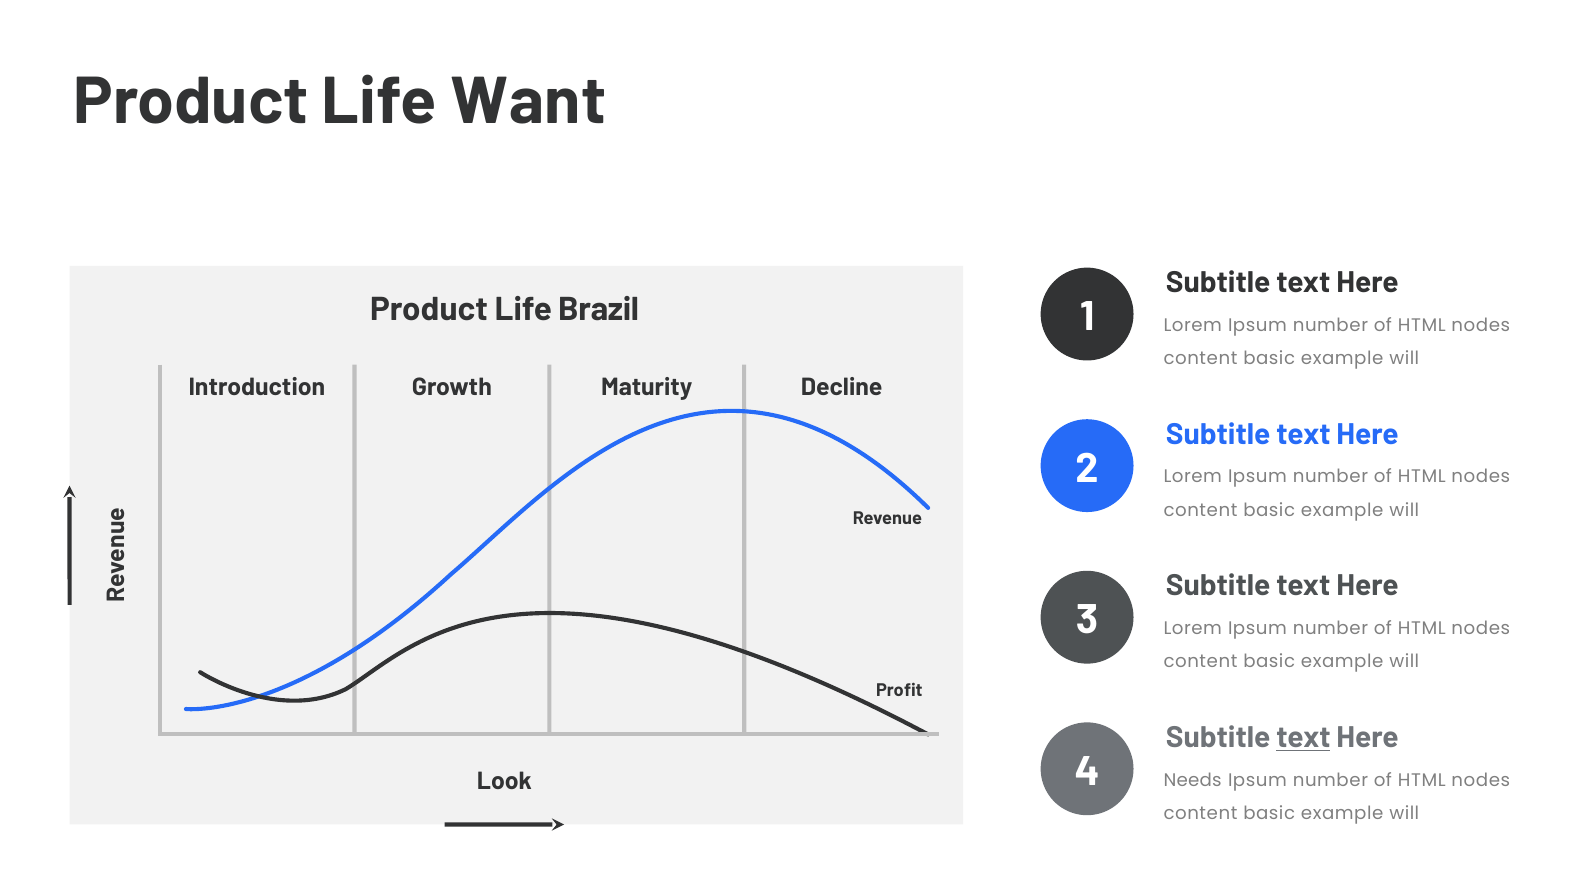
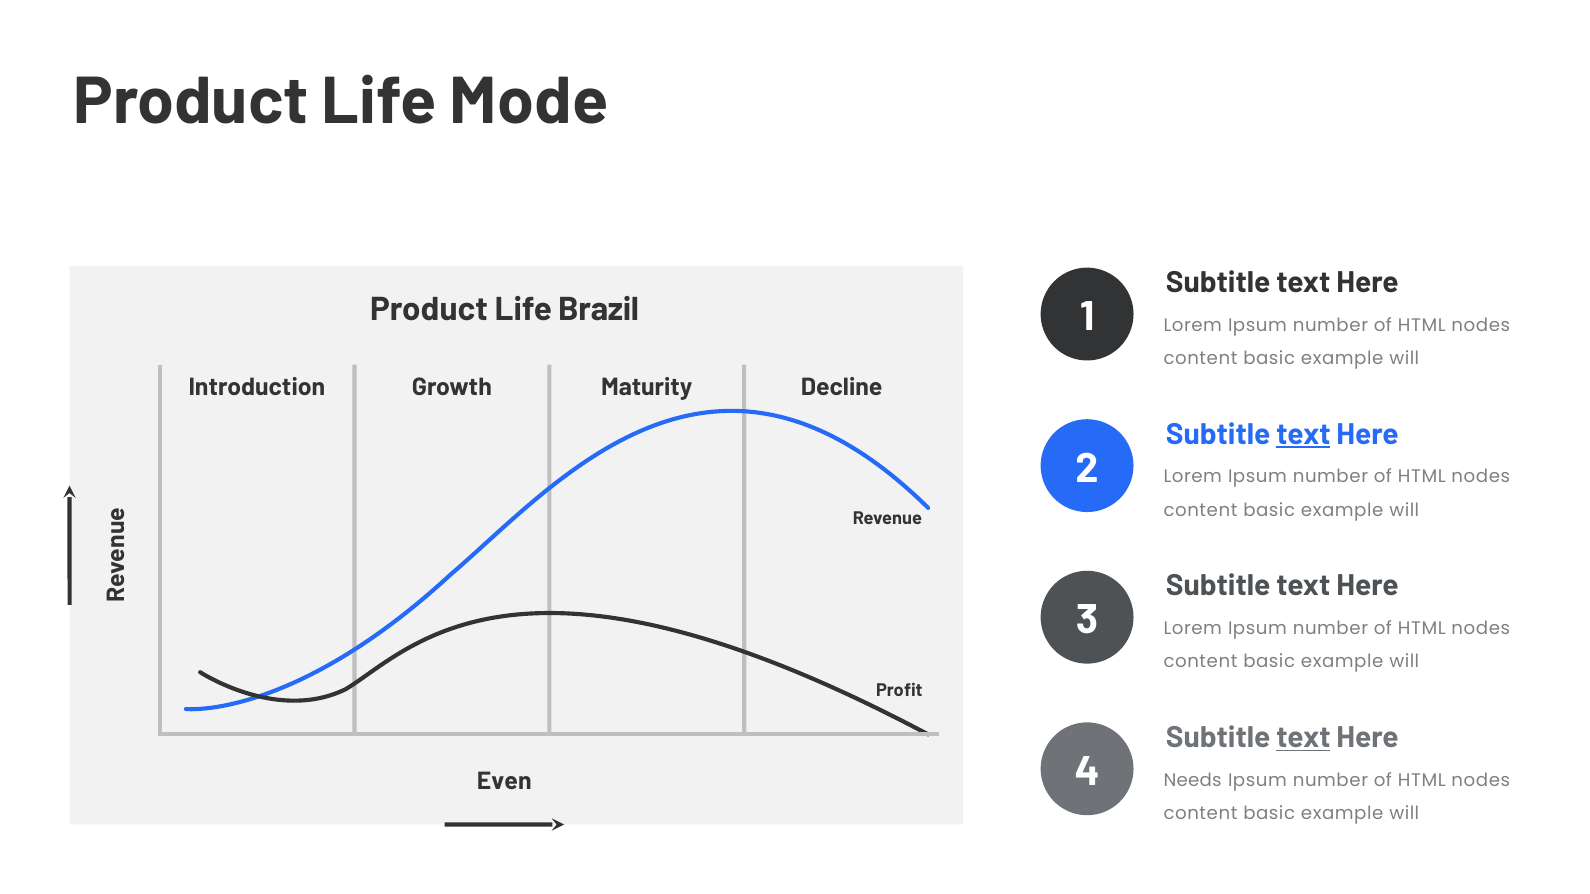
Want: Want -> Mode (529, 102)
text underline: none -> present (1303, 435)
Look: Look -> Even (504, 781)
